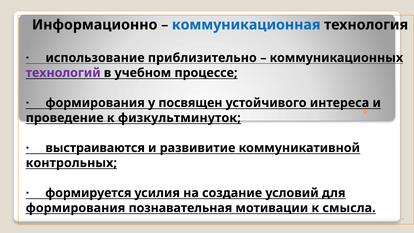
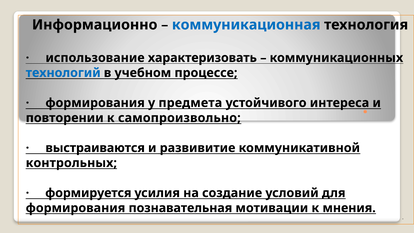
приблизительно: приблизительно -> характеризовать (202, 58)
технологий colour: purple -> blue (63, 73)
посвящен: посвящен -> предмета (190, 103)
проведение: проведение -> повторении (65, 118)
физкультминуток: физкультминуток -> самопроизвольно (179, 118)
смысла: смысла -> мнения (349, 208)
